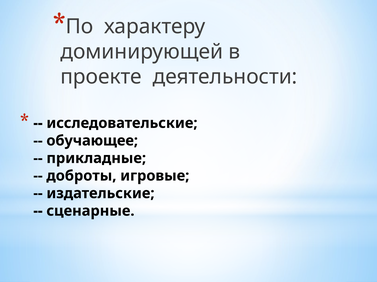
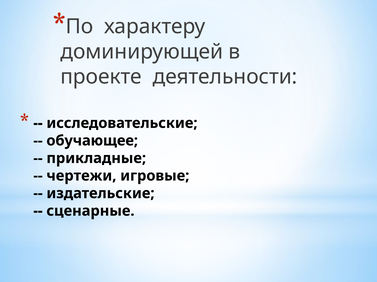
доброты: доброты -> чертежи (81, 176)
